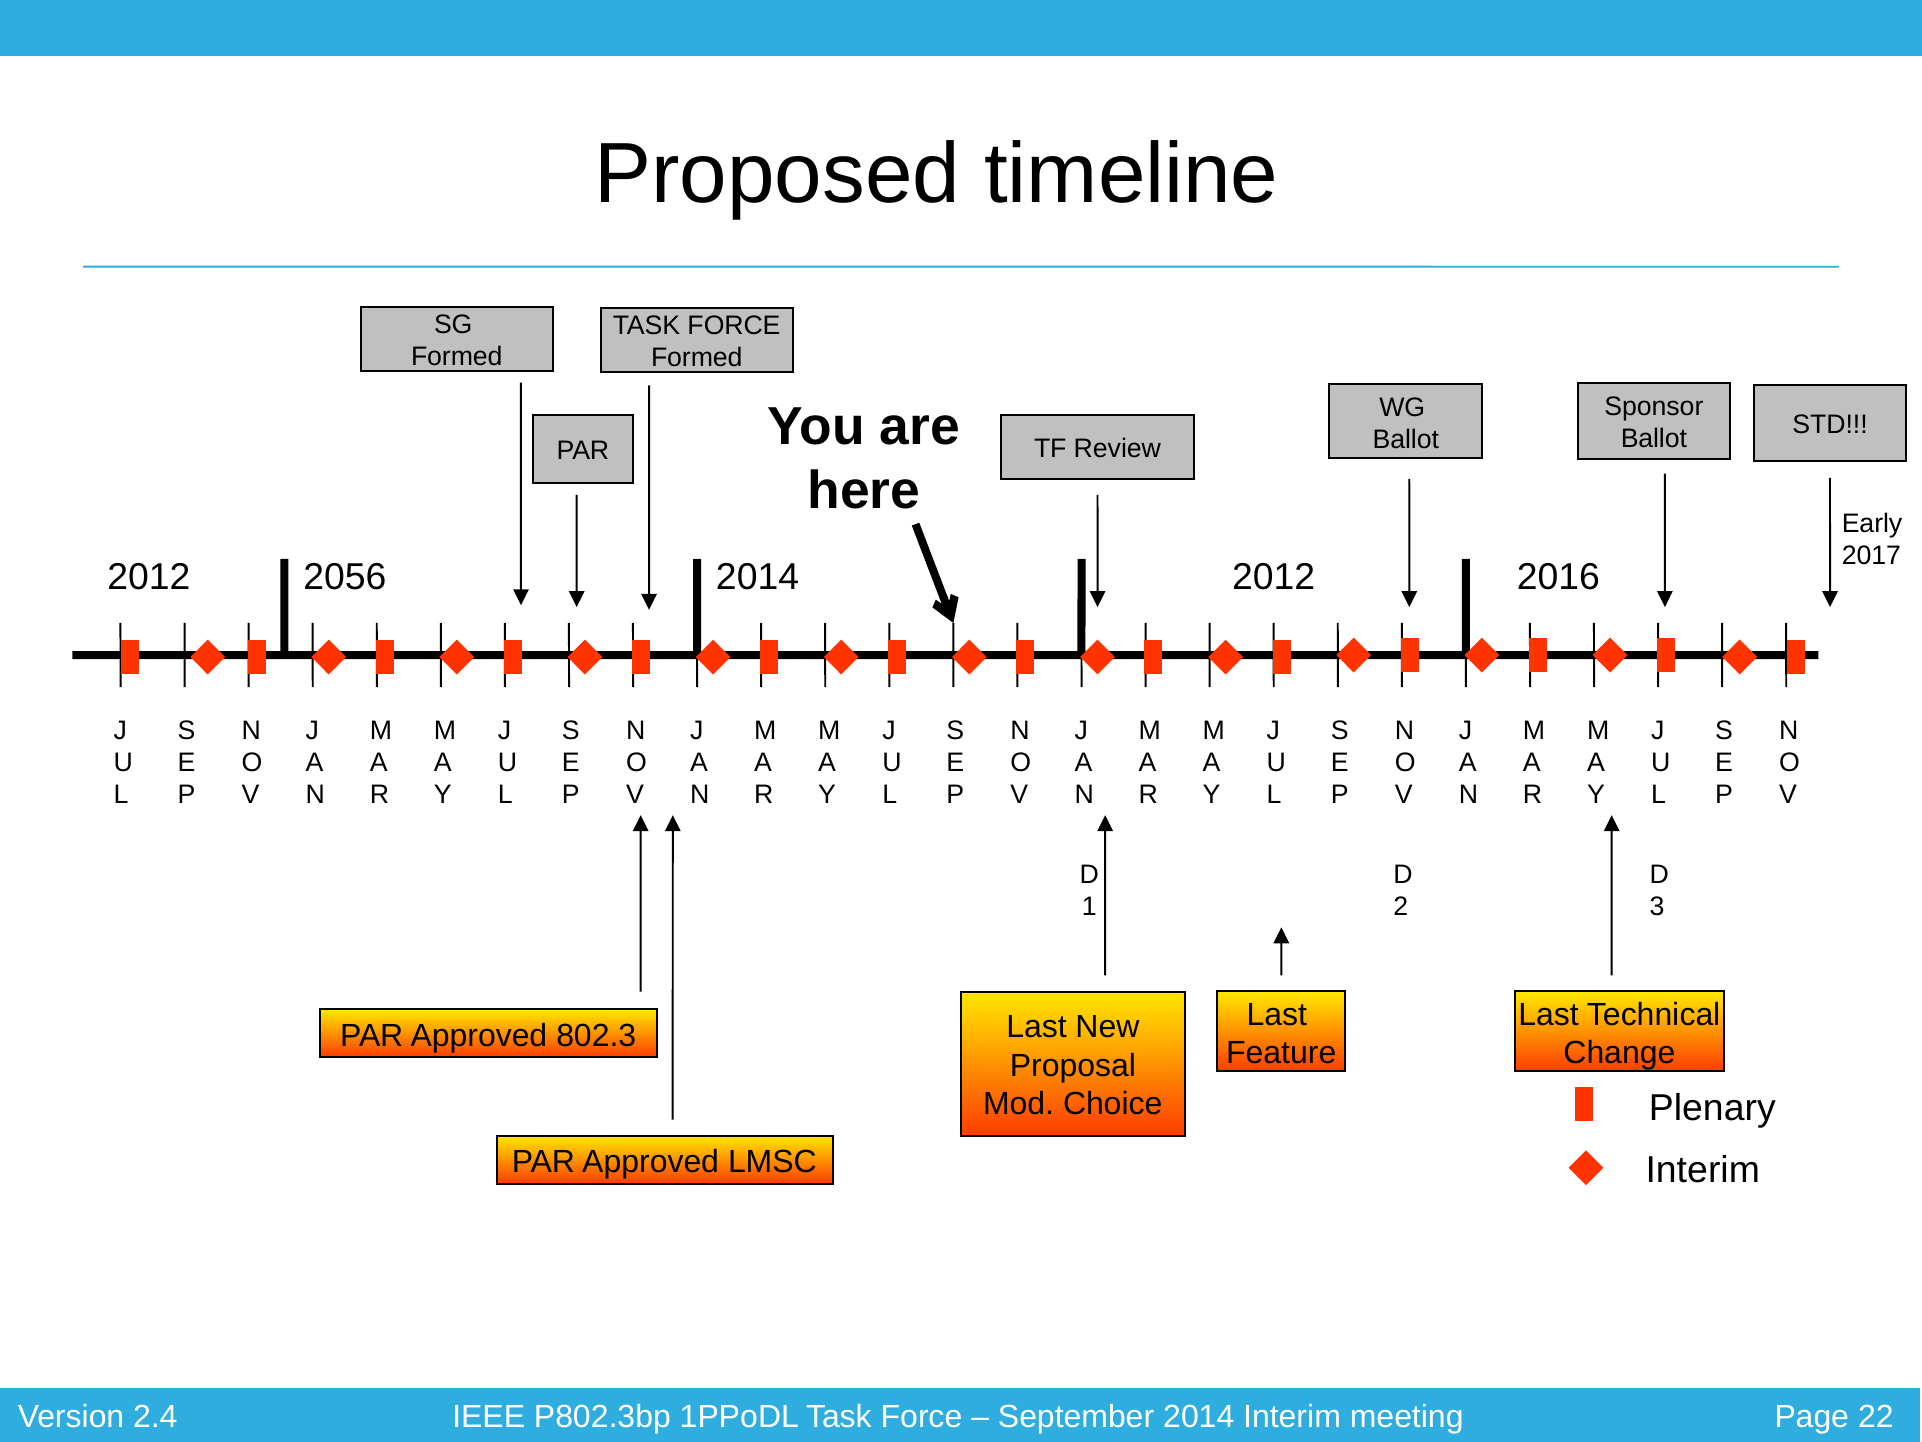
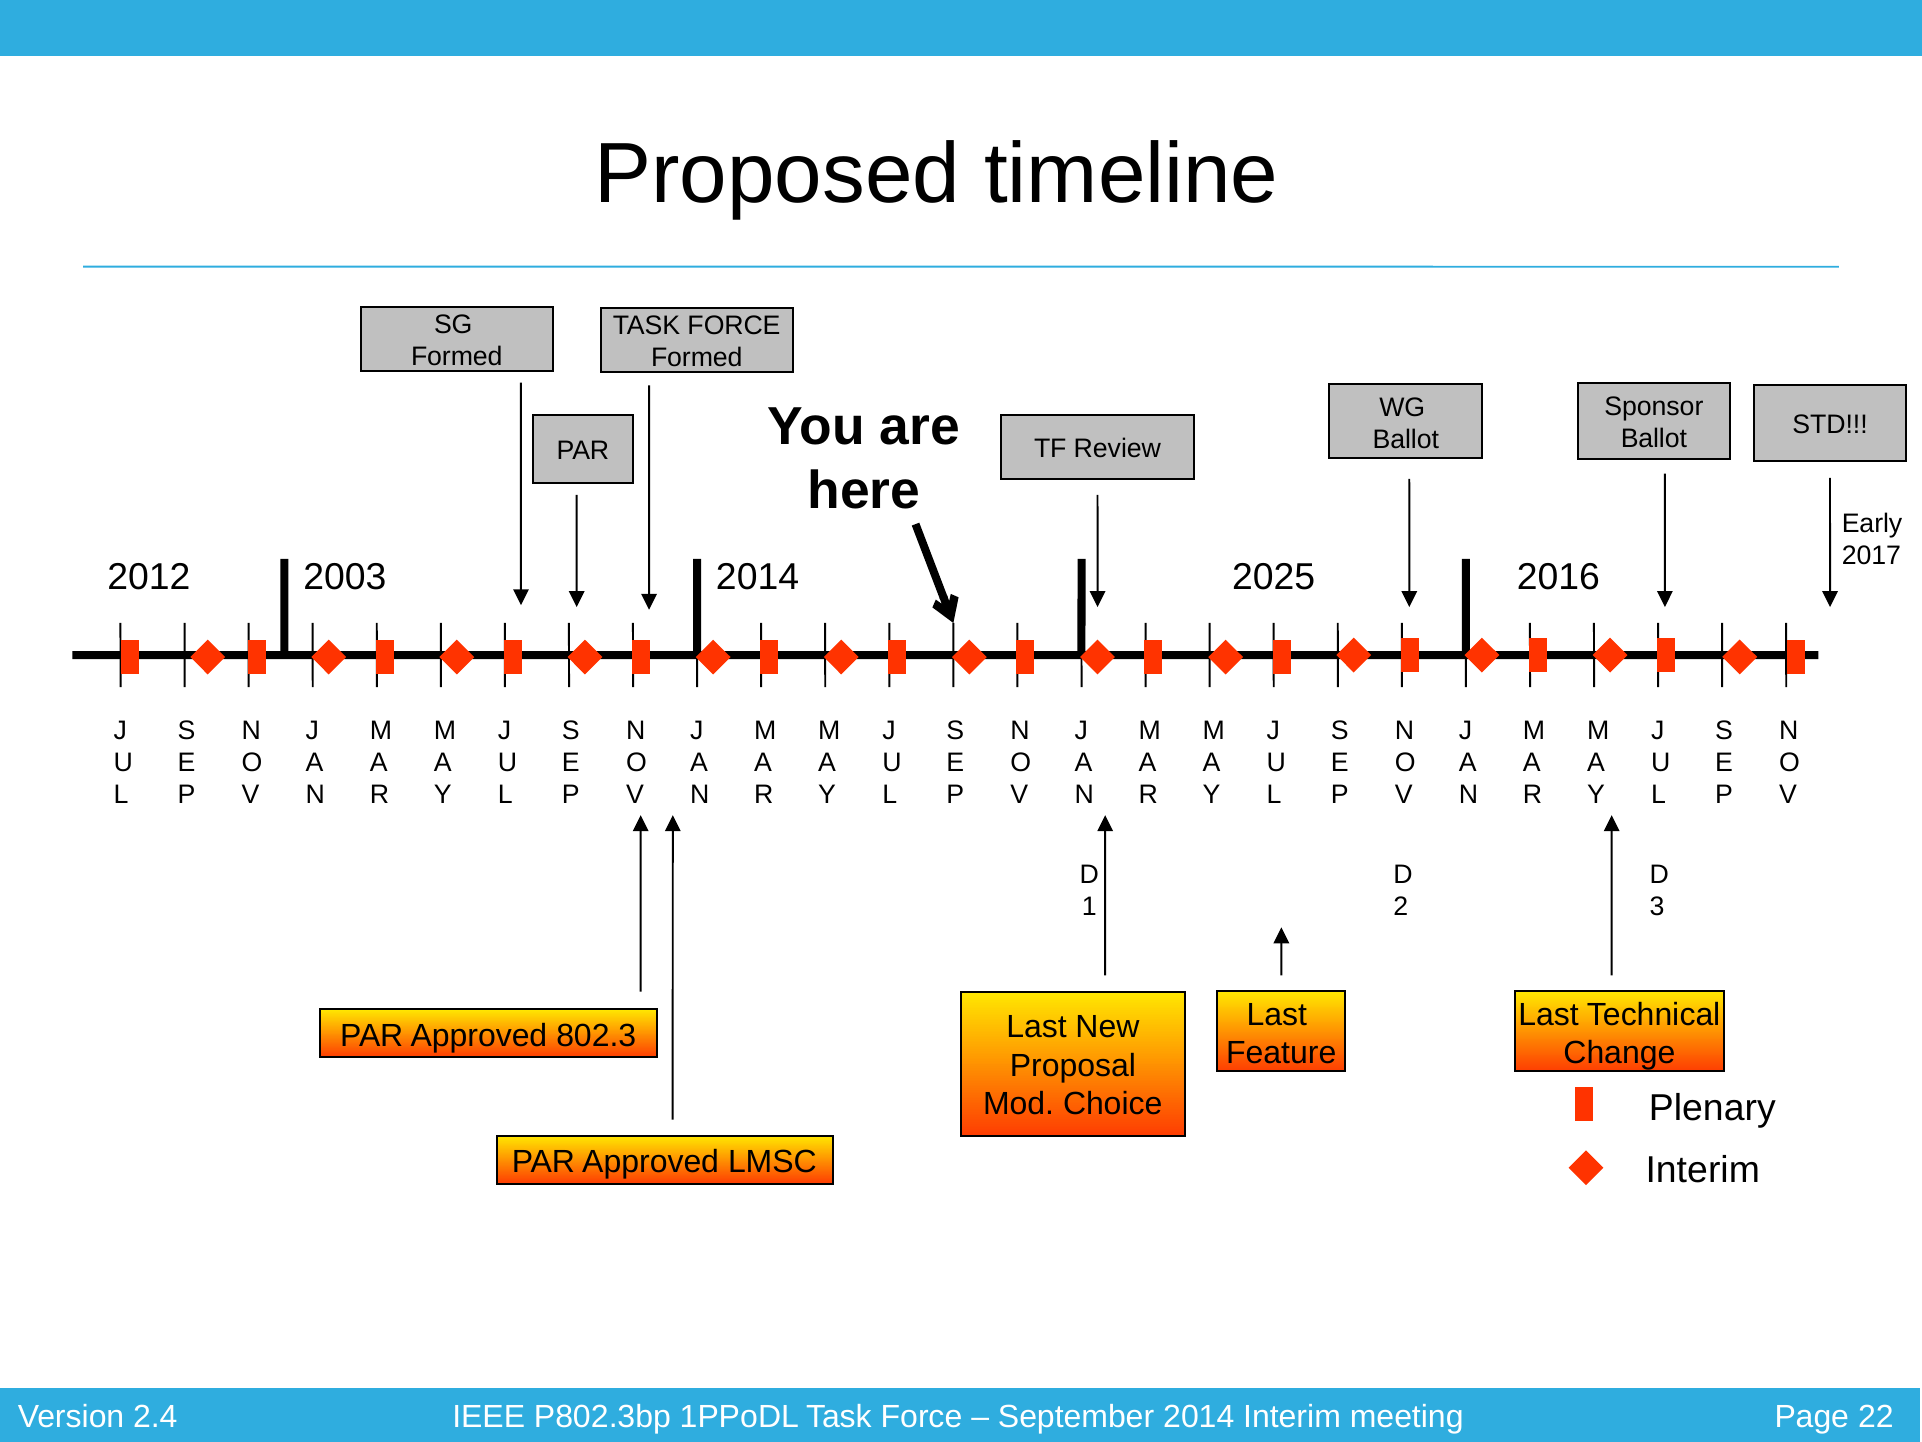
2056: 2056 -> 2003 (345, 577)
2014 2012: 2012 -> 2025 (1274, 577)
